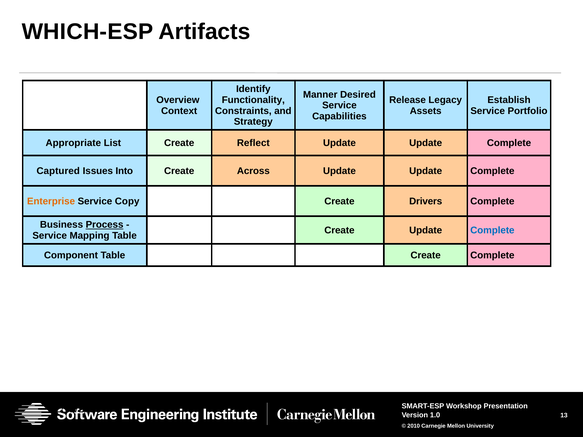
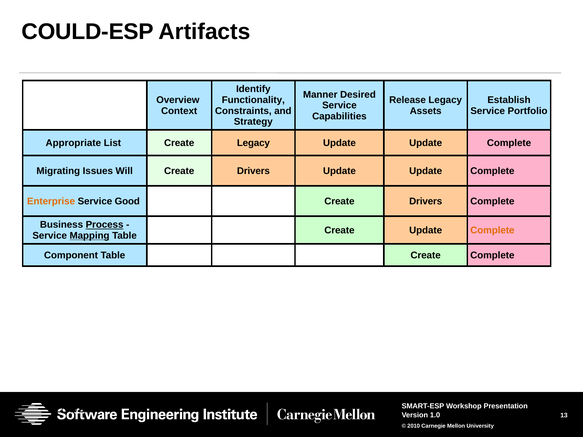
WHICH-ESP: WHICH-ESP -> COULD-ESP (88, 32)
Create Reflect: Reflect -> Legacy (253, 143)
Captured: Captured -> Migrating (58, 171)
Into: Into -> Will (124, 171)
Across: Across -> Drivers (253, 171)
Copy: Copy -> Good (127, 201)
Complete colour: blue -> orange (492, 230)
Mapping underline: none -> present (90, 236)
